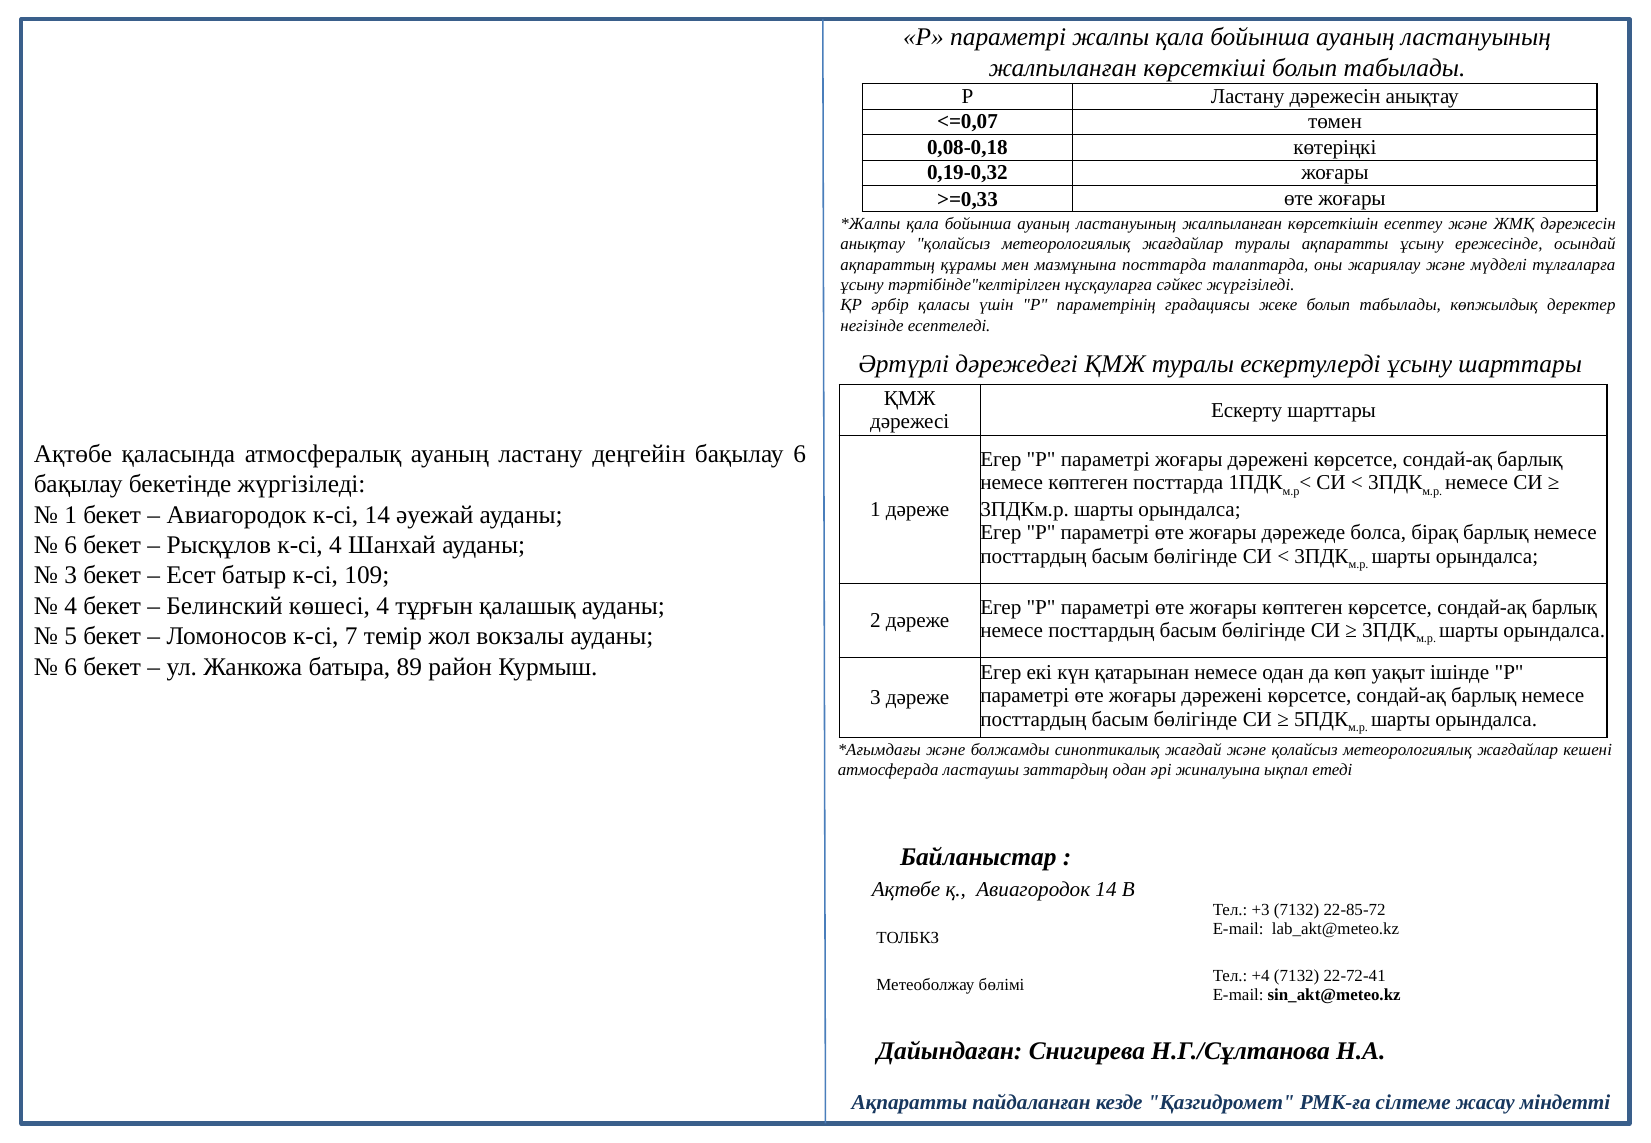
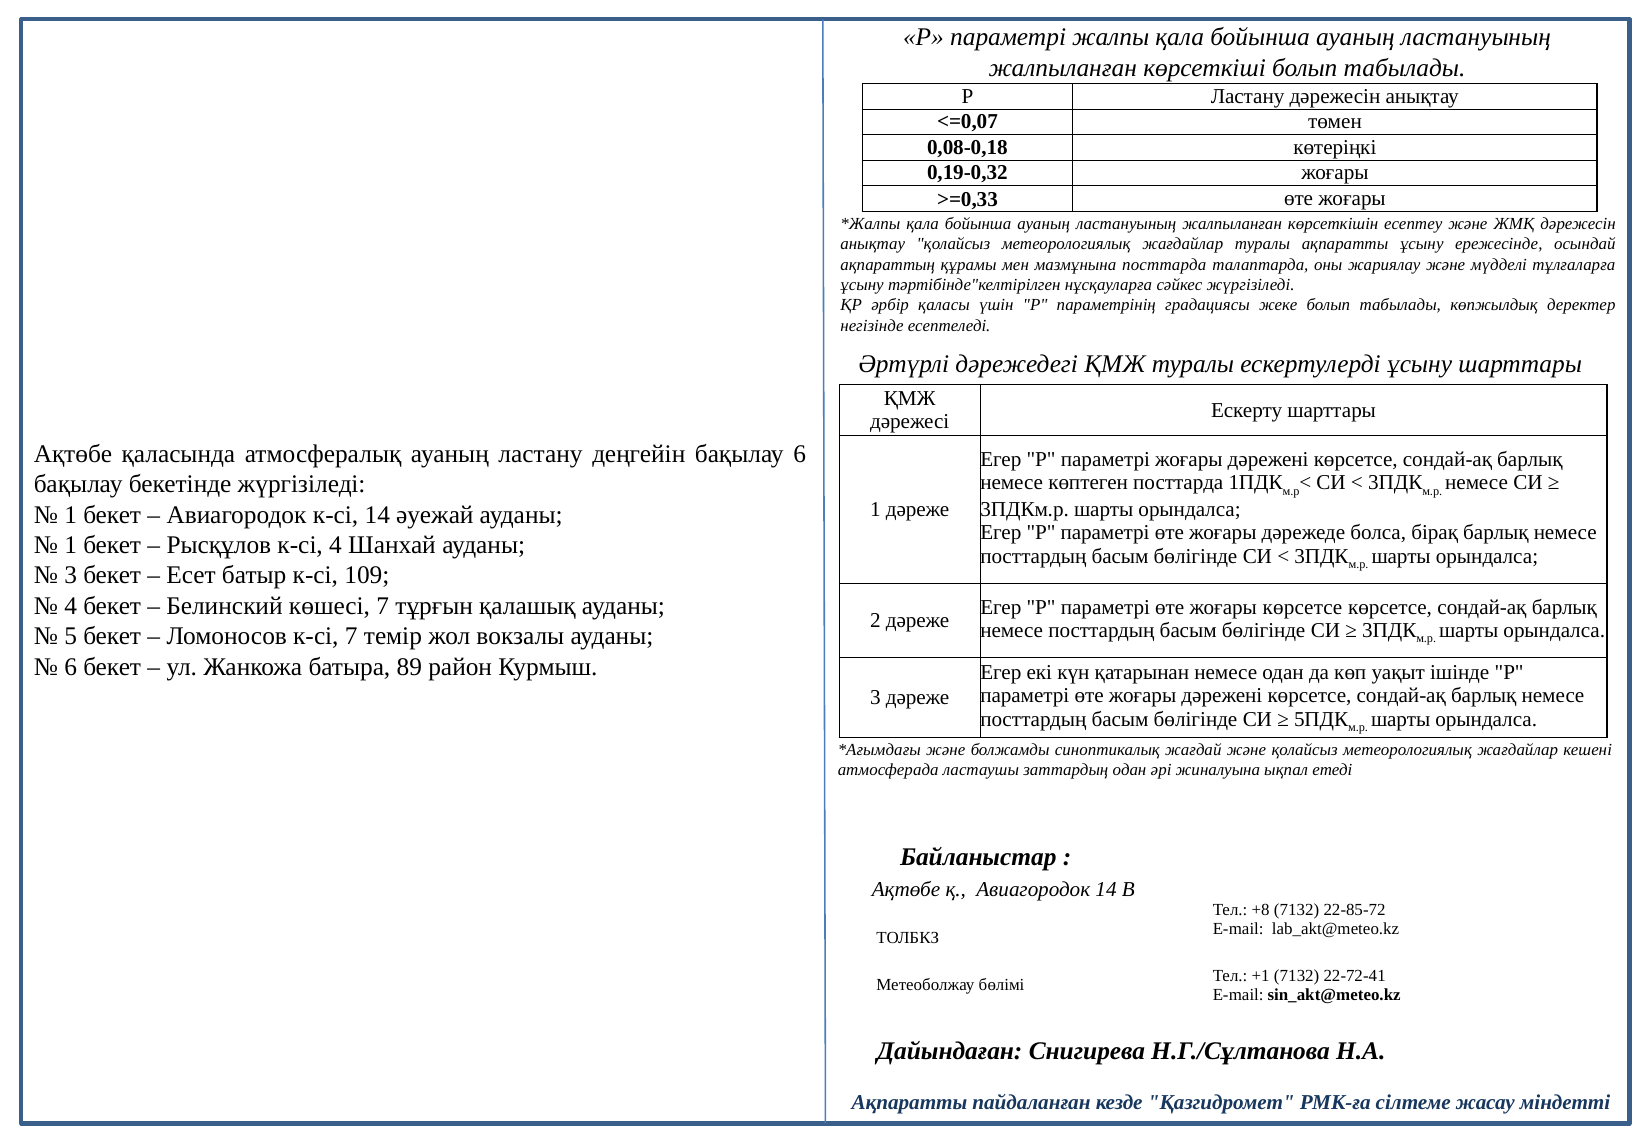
6: 6 -> 1 (71, 545)
көшесі 4: 4 -> 7 (383, 606)
жоғары көптеген: көптеген -> көрсетсе (1302, 607)
+3: +3 -> +8 (1261, 910)
+4: +4 -> +1 (1261, 976)
